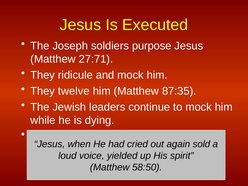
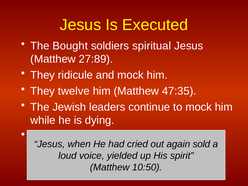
Joseph: Joseph -> Bought (70, 46)
purpose: purpose -> spiritual (152, 46)
27:71: 27:71 -> 27:89 (96, 59)
87:35: 87:35 -> 47:35 (179, 91)
58:50: 58:50 -> 10:50 (147, 167)
